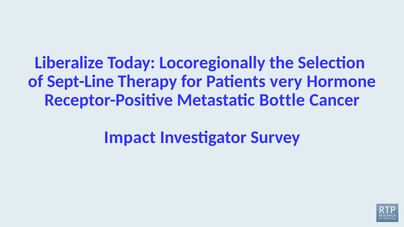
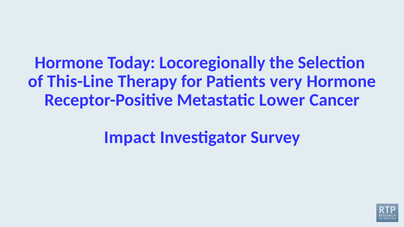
Liberalize: Liberalize -> Hormone (69, 63)
Sept-Line: Sept-Line -> This-Line (80, 81)
Bottle: Bottle -> Lower (282, 100)
